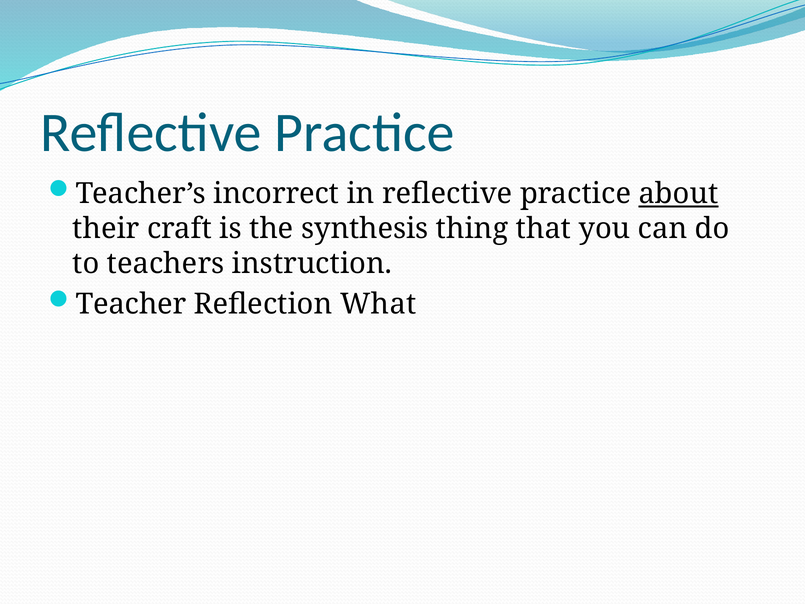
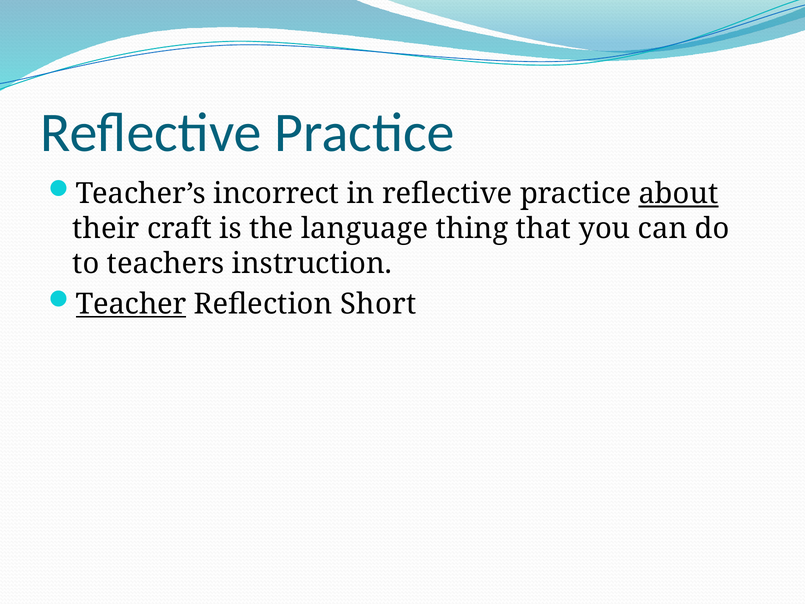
synthesis: synthesis -> language (365, 229)
Teacher underline: none -> present (131, 304)
What: What -> Short (378, 304)
